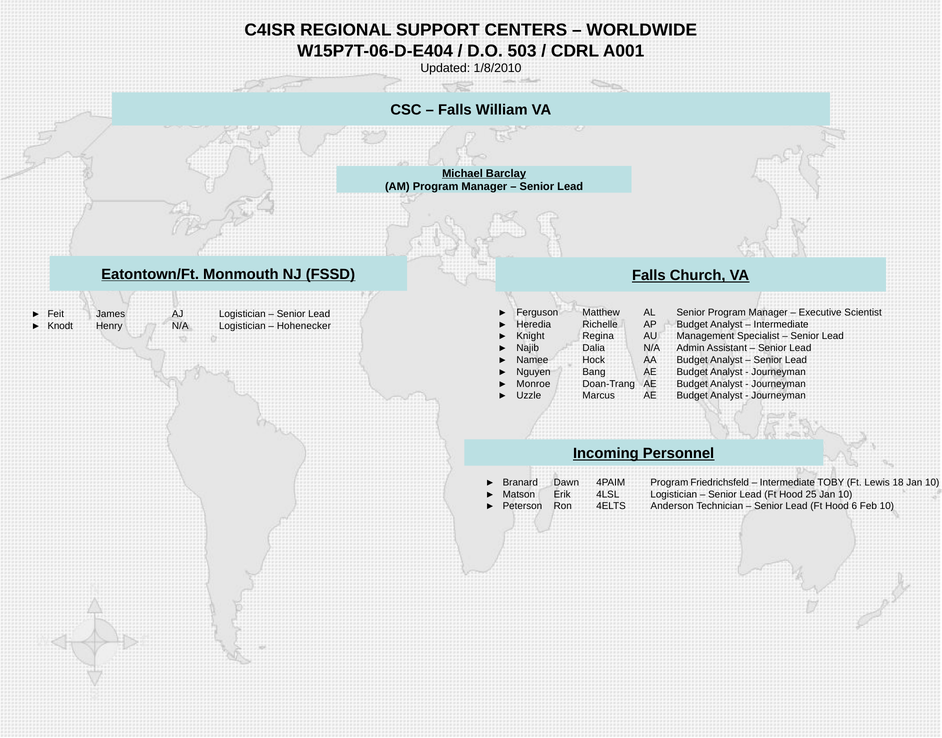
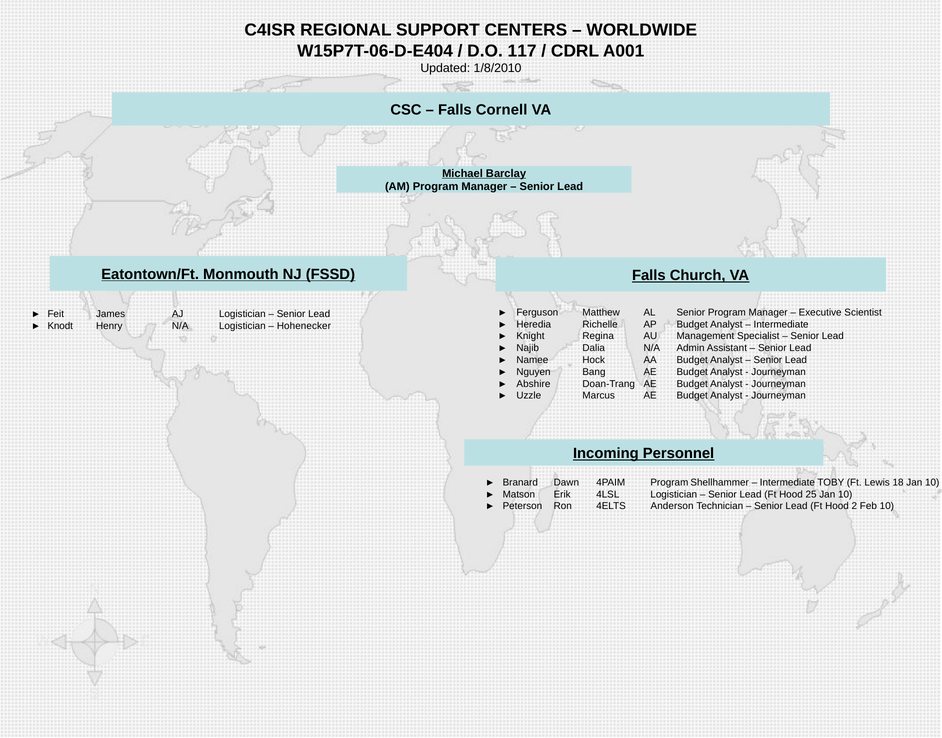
503: 503 -> 117 (522, 51)
William: William -> Cornell (502, 110)
Monroe: Monroe -> Abshire (533, 384)
Friedrichsfeld: Friedrichsfeld -> Shellhammer (720, 482)
6: 6 -> 2 (854, 506)
